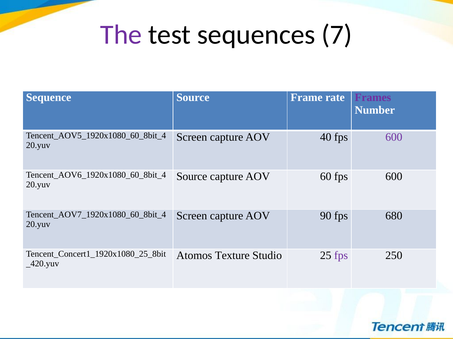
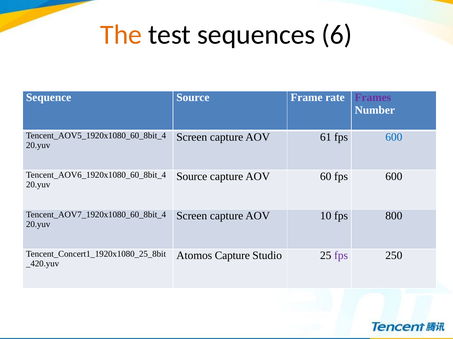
The colour: purple -> orange (121, 35)
7: 7 -> 6 (337, 35)
40: 40 -> 61 (326, 137)
600 colour: purple -> blue (394, 137)
90: 90 -> 10 (326, 216)
680: 680 -> 800 (394, 216)
Atomos Texture: Texture -> Capture (232, 256)
